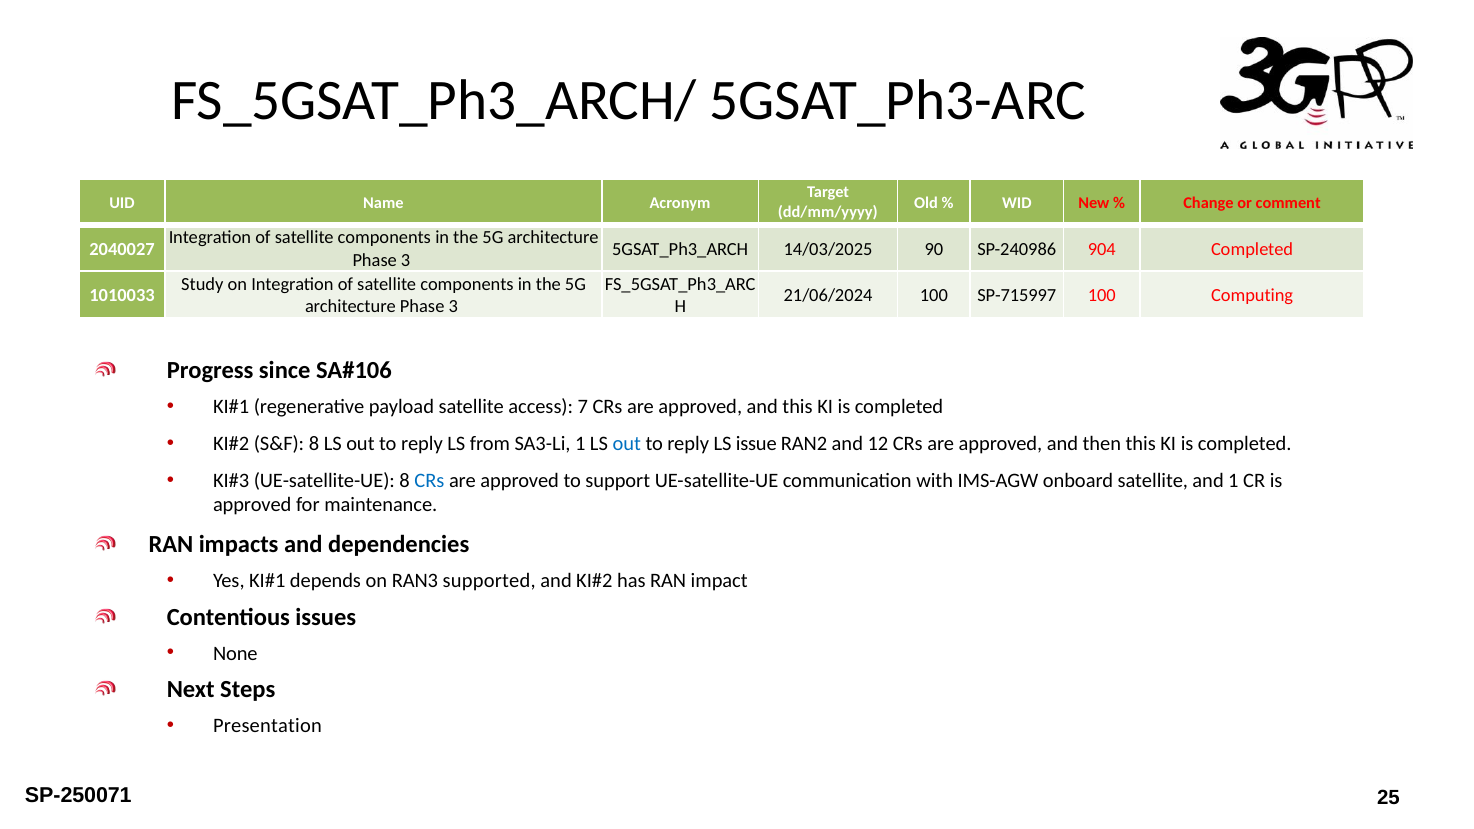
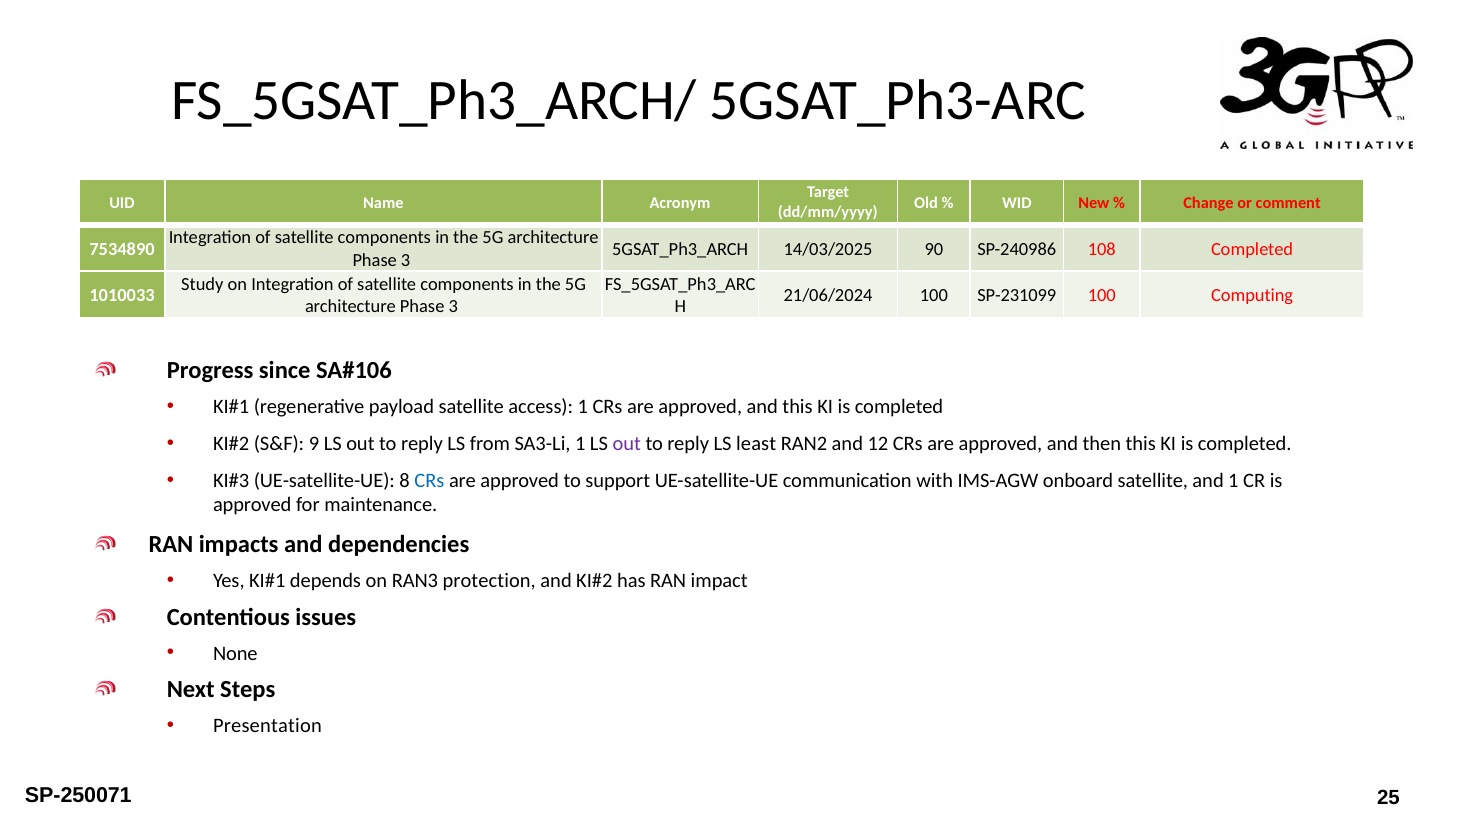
2040027: 2040027 -> 7534890 (122, 249)
904: 904 -> 108 (1102, 249)
SP-715997: SP-715997 -> SP-231099 (1017, 295)
access 7: 7 -> 1 (583, 407)
S&F 8: 8 -> 9 (314, 444)
out colour: blue -> purple (627, 444)
issue: issue -> least (756, 444)
supported: supported -> protection (489, 581)
